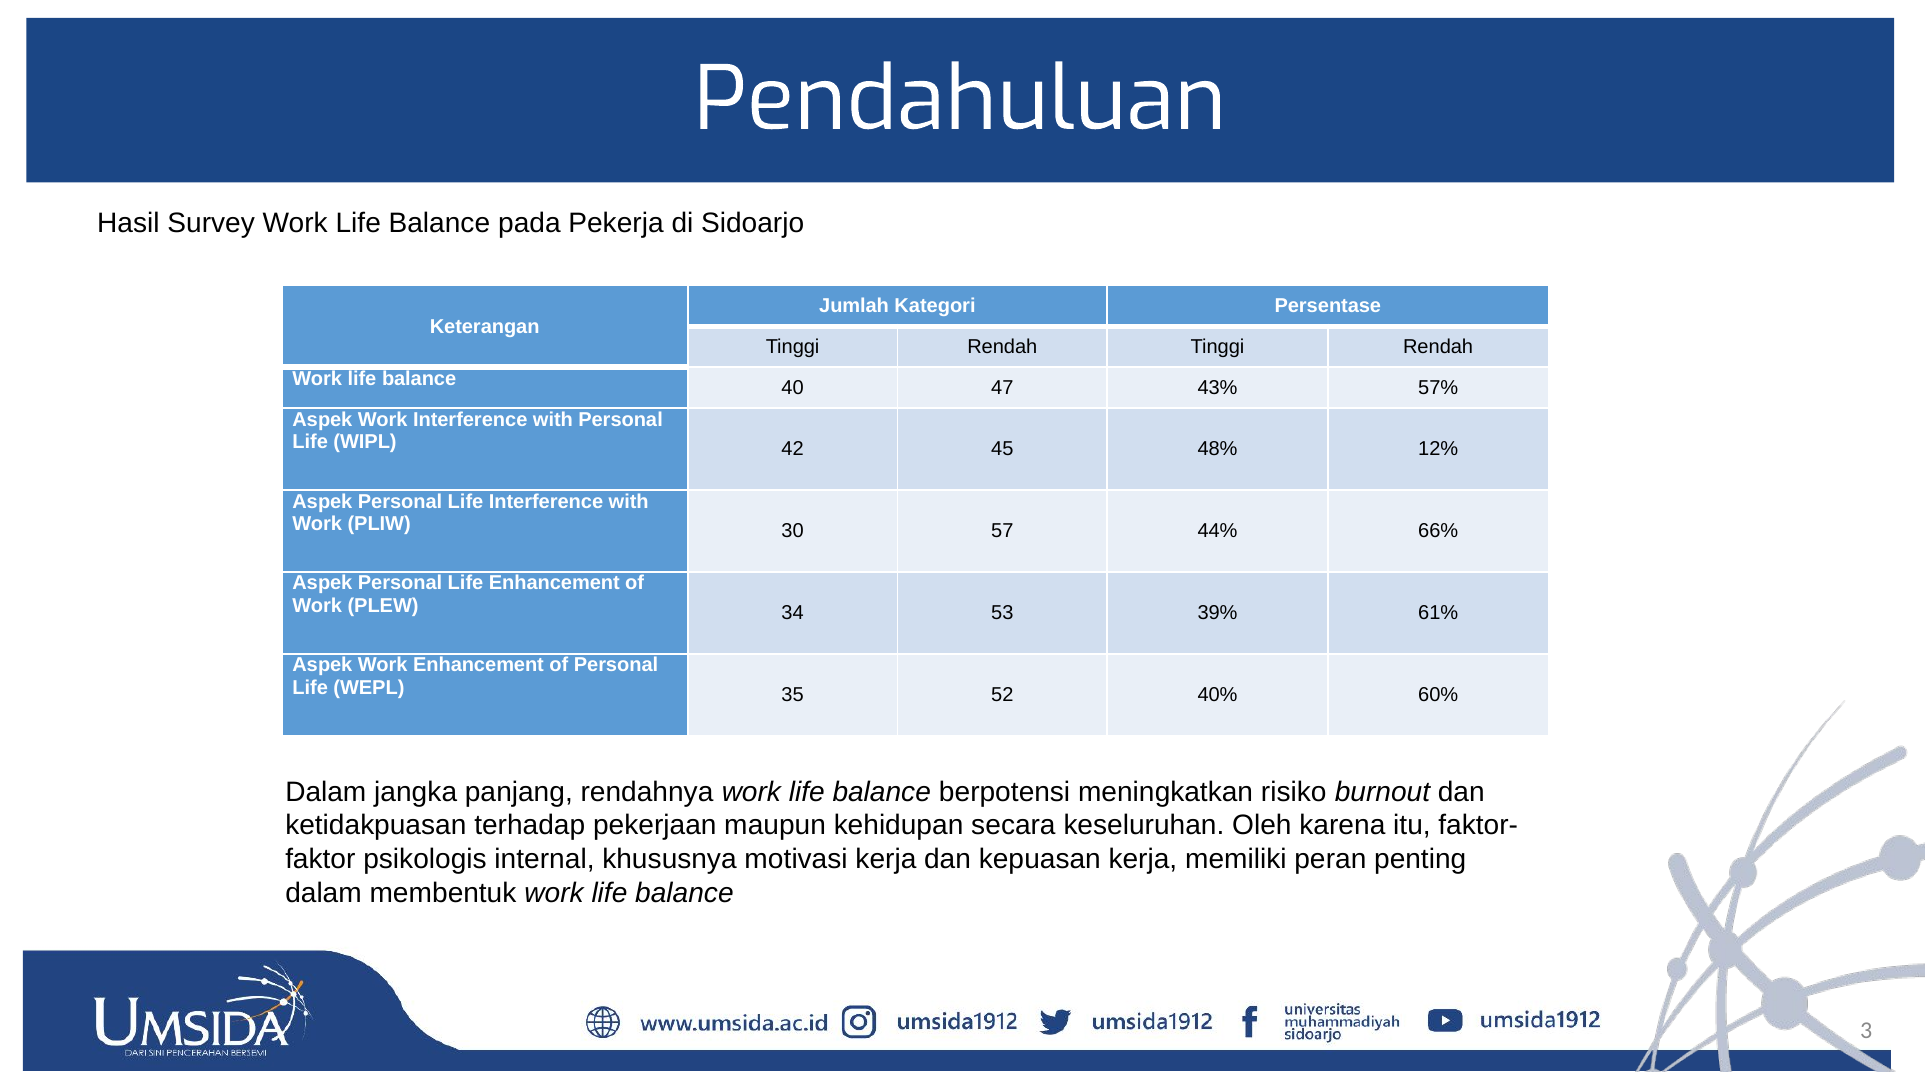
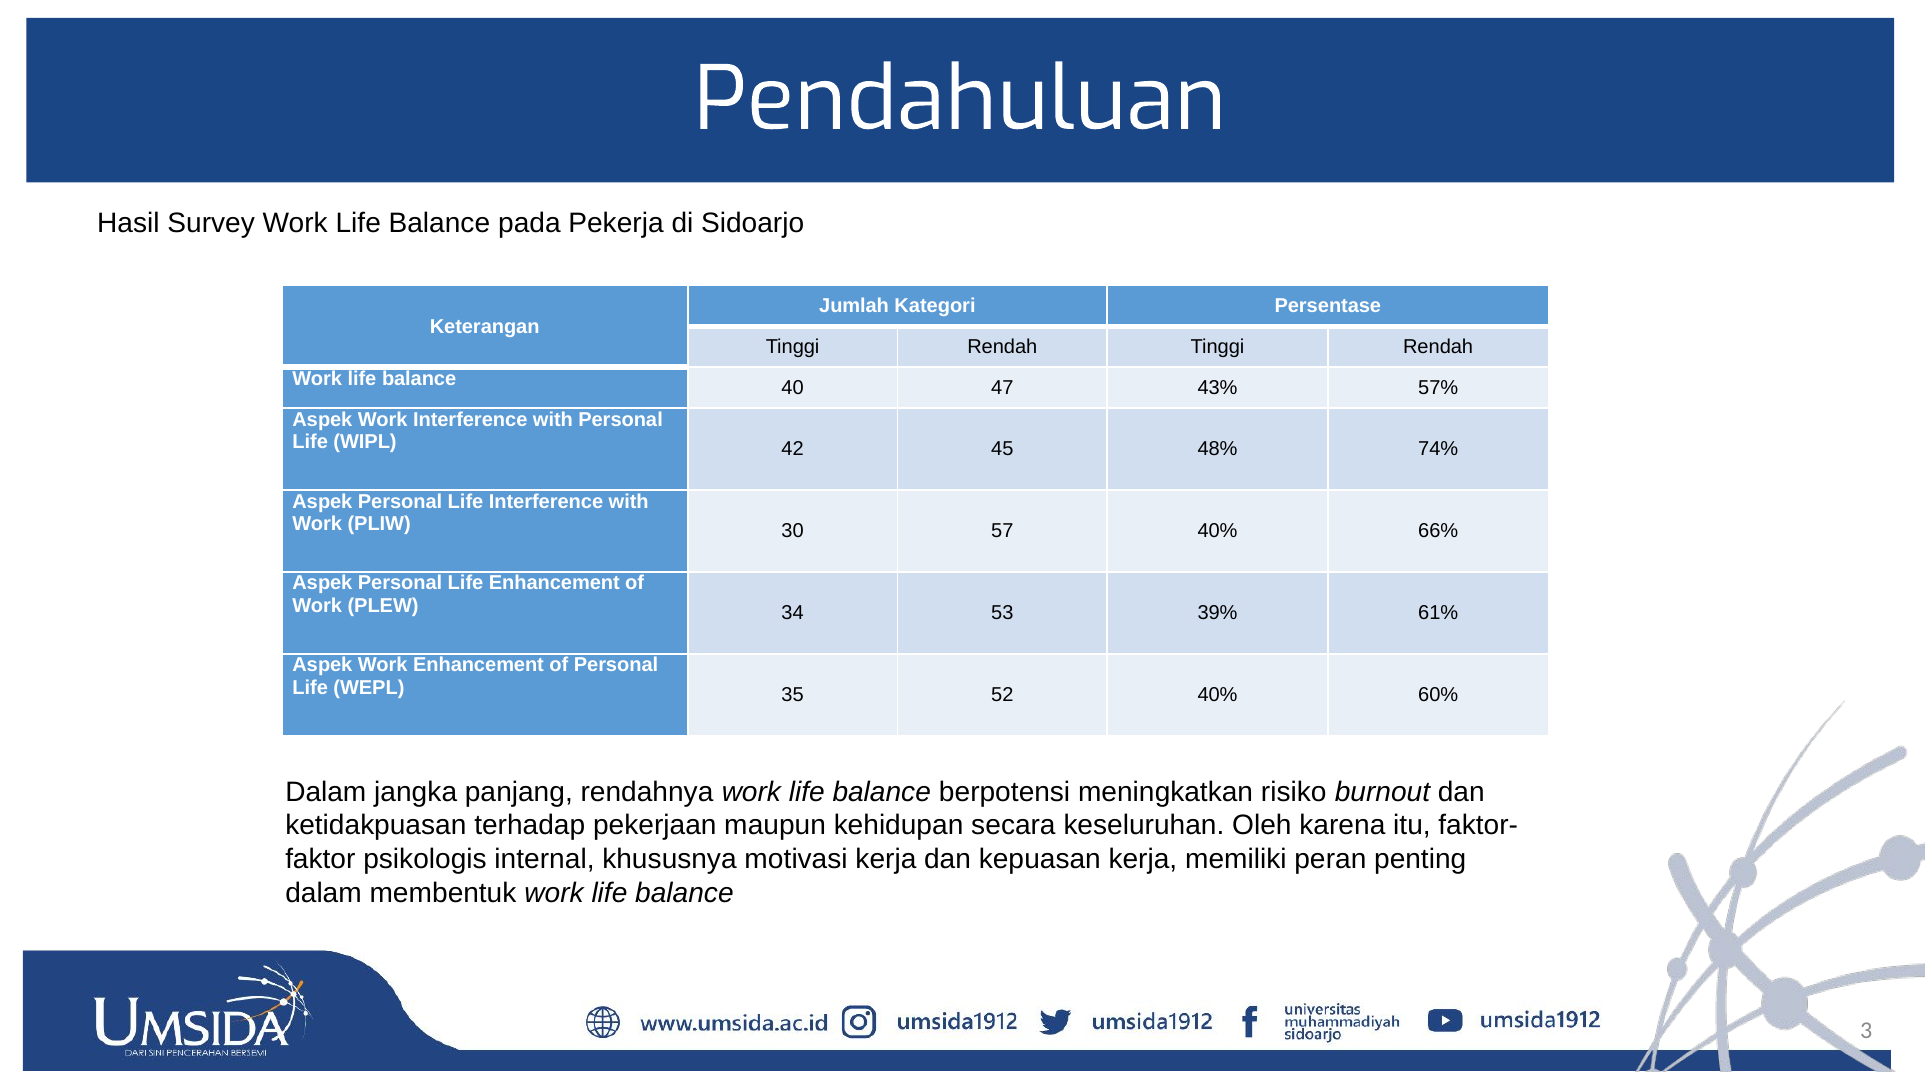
12%: 12% -> 74% (1438, 449)
57 44%: 44% -> 40% (1218, 531)
